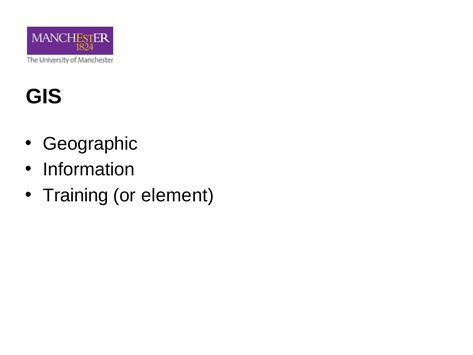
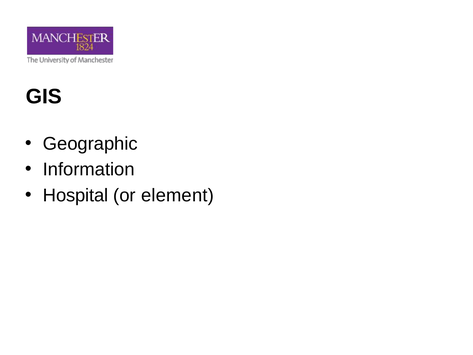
Training: Training -> Hospital (76, 195)
